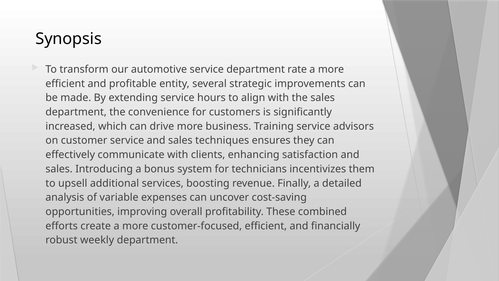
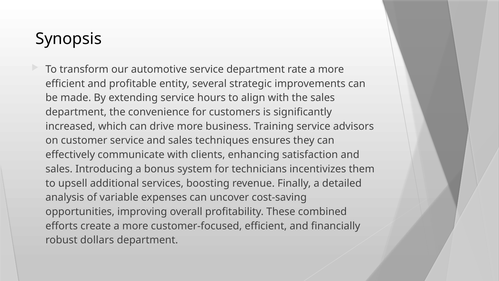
weekly: weekly -> dollars (97, 240)
